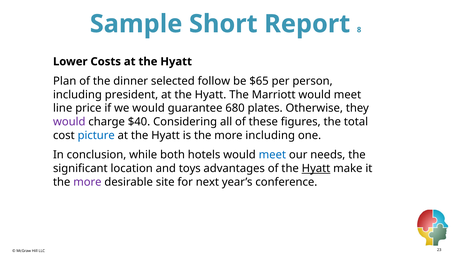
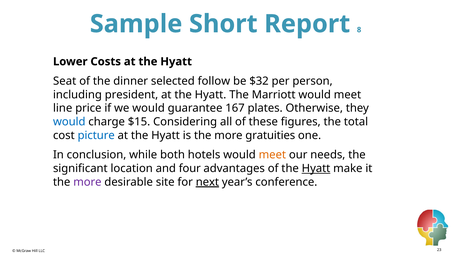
Plan: Plan -> Seat (65, 81)
$65: $65 -> $32 (259, 81)
680: 680 -> 167 (235, 108)
would colour: purple -> blue (69, 122)
$40: $40 -> $15 (139, 122)
more including: including -> gratuities (270, 135)
meet colour: blue -> orange (272, 155)
toys: toys -> four (190, 168)
next underline: none -> present (207, 182)
